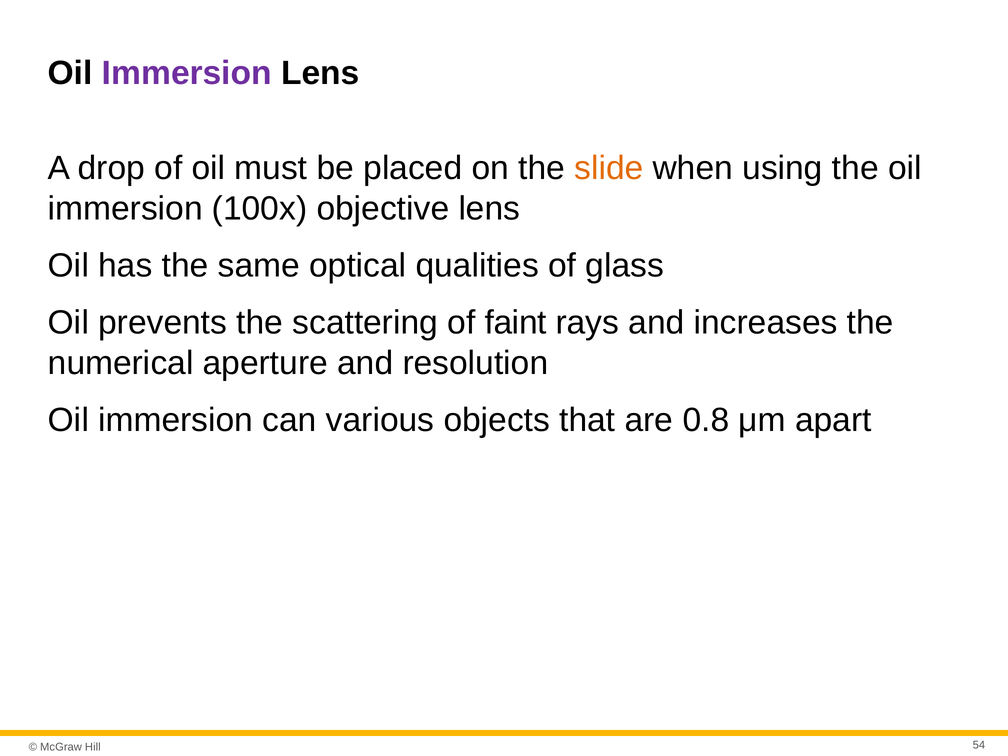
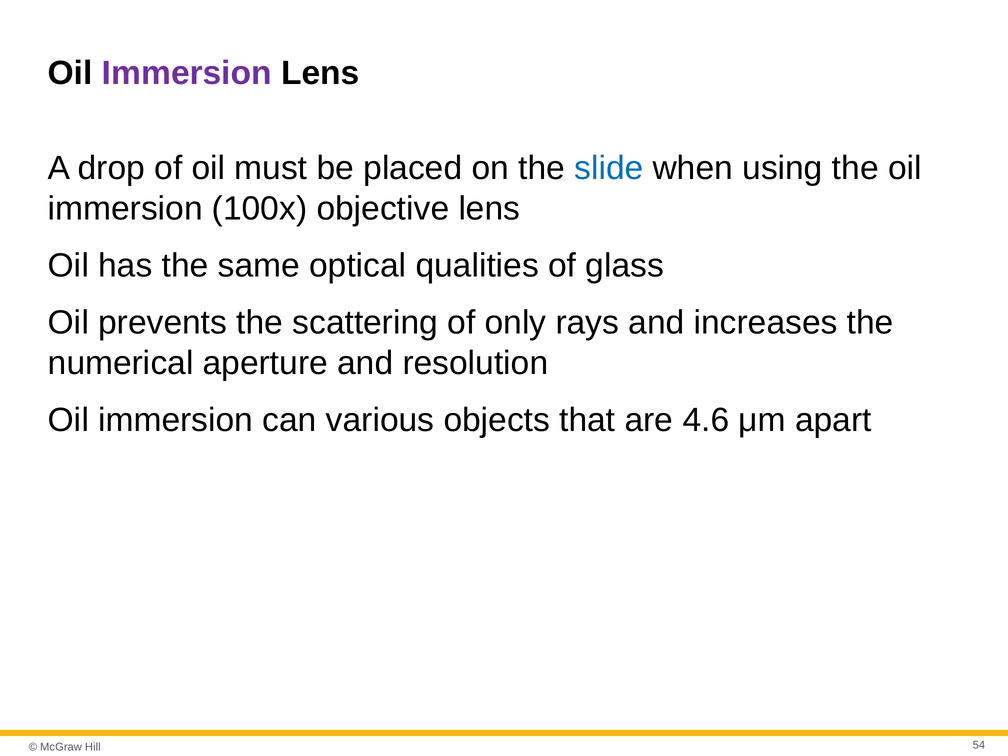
slide colour: orange -> blue (609, 168)
faint: faint -> only (515, 323)
0.8: 0.8 -> 4.6 (706, 420)
